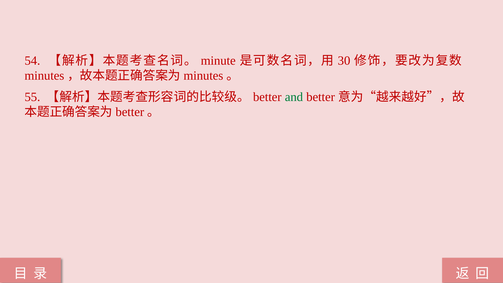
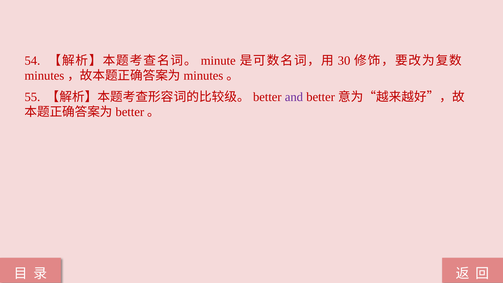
and colour: green -> purple (294, 97)
